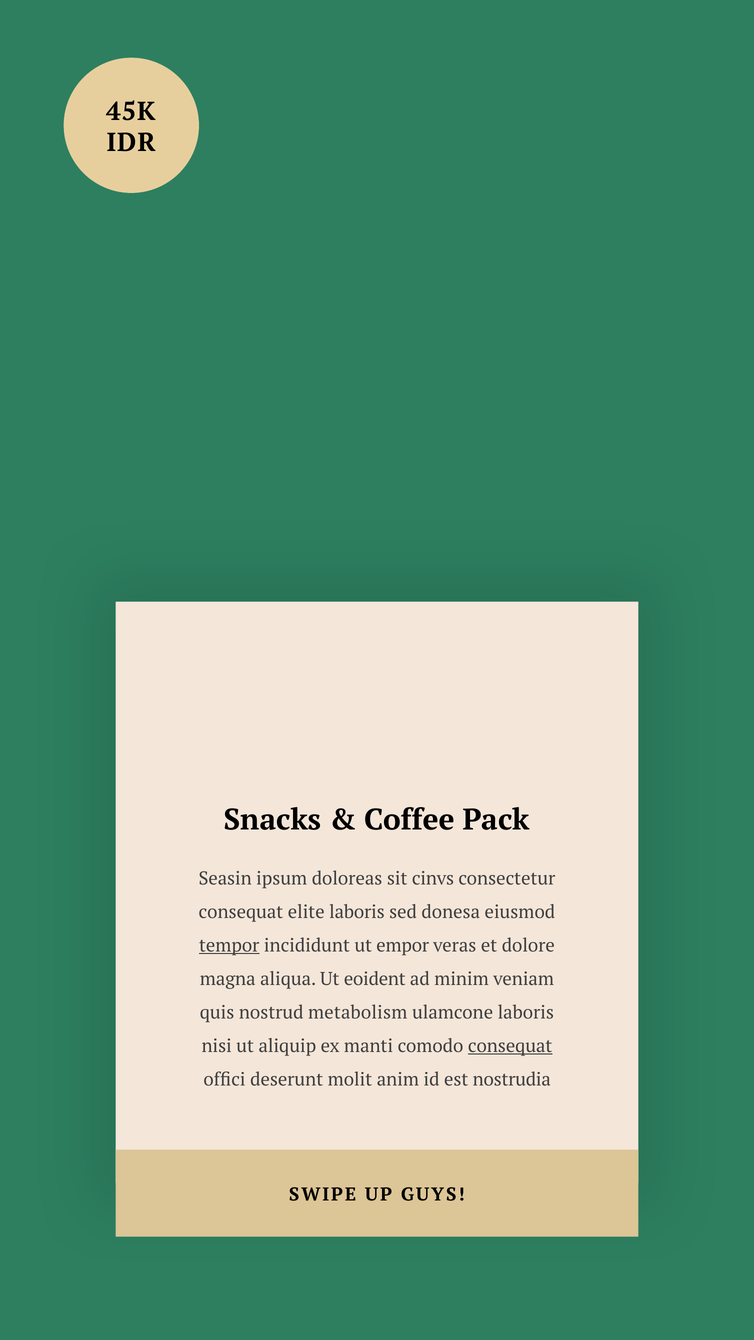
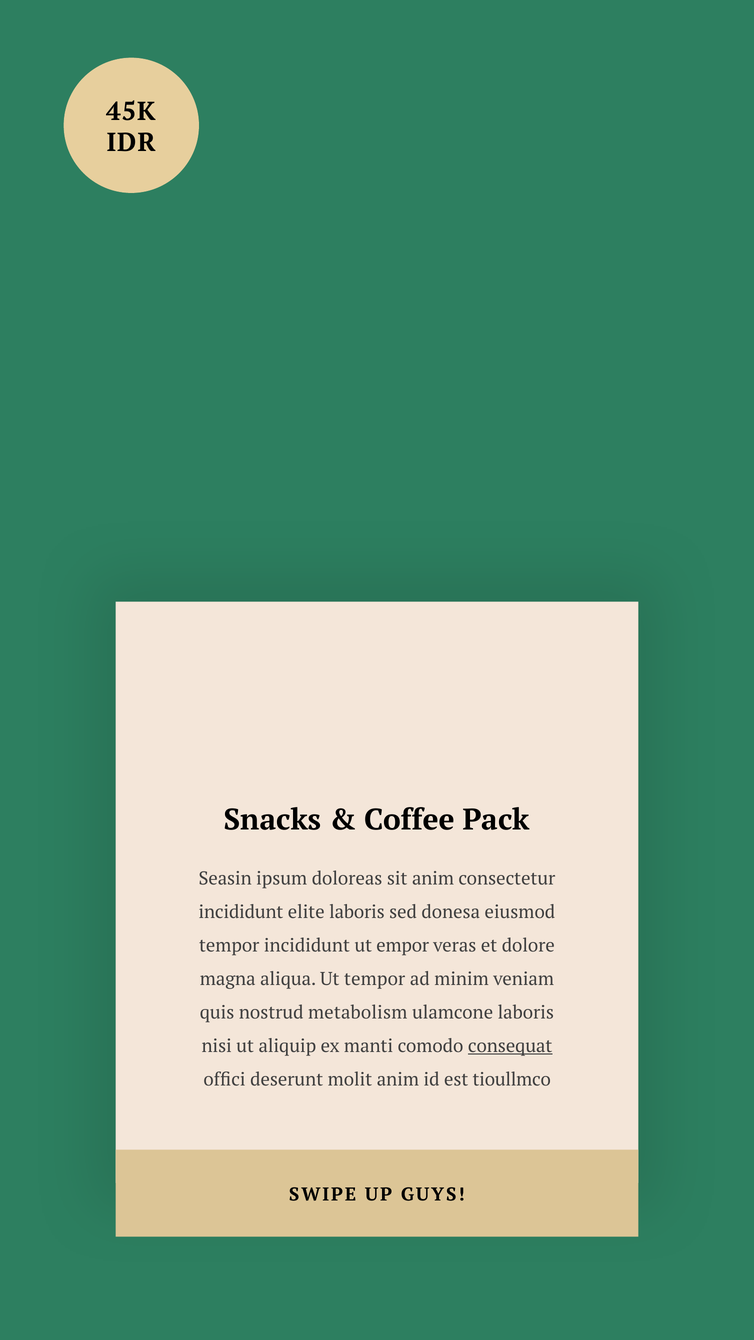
sit cinvs: cinvs -> anim (433, 879)
consequat: consequat -> incididunt (241, 912)
tempor underline: present -> none (229, 946)
Ut eoident: eoident -> tempor (375, 979)
nostrudia: nostrudia -> tioullmco (512, 1080)
